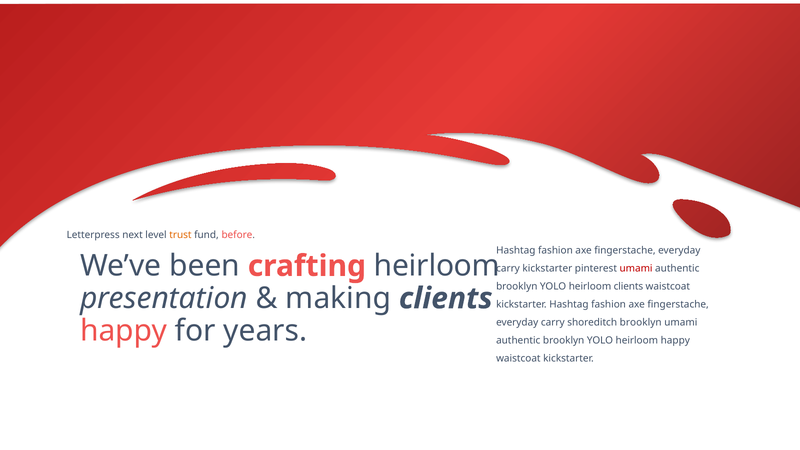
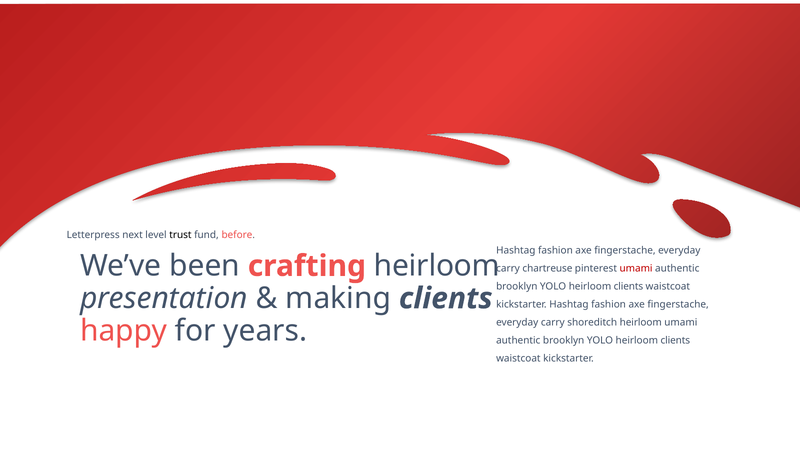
trust colour: orange -> black (180, 235)
carry kickstarter: kickstarter -> chartreuse (547, 268)
shoreditch brooklyn: brooklyn -> heirloom (641, 322)
happy: happy -> clients (675, 340)
